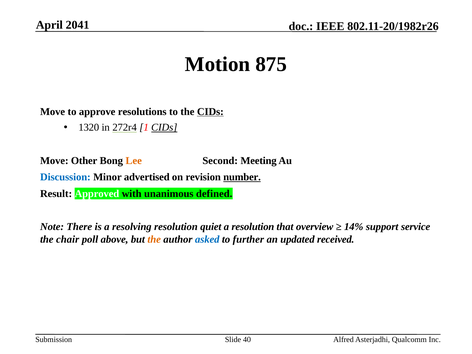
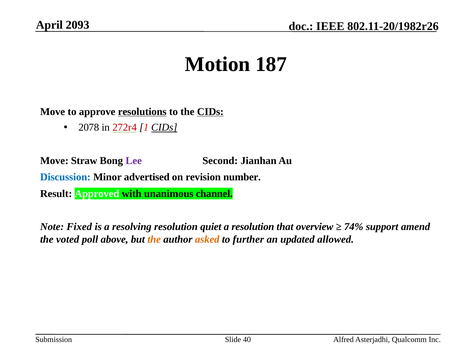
2041: 2041 -> 2093 (78, 25)
875: 875 -> 187 (271, 64)
resolutions underline: none -> present (142, 112)
1320: 1320 -> 2078 (89, 128)
272r4 colour: black -> red (125, 128)
Other: Other -> Straw (84, 161)
Lee colour: orange -> purple (134, 161)
Meeting: Meeting -> Jianhan (259, 161)
number underline: present -> none (242, 177)
defined: defined -> channel (214, 194)
There: There -> Fixed (79, 227)
14%: 14% -> 74% (354, 227)
service: service -> amend (416, 227)
chair: chair -> voted (68, 239)
asked colour: blue -> orange (207, 239)
received: received -> allowed (336, 239)
